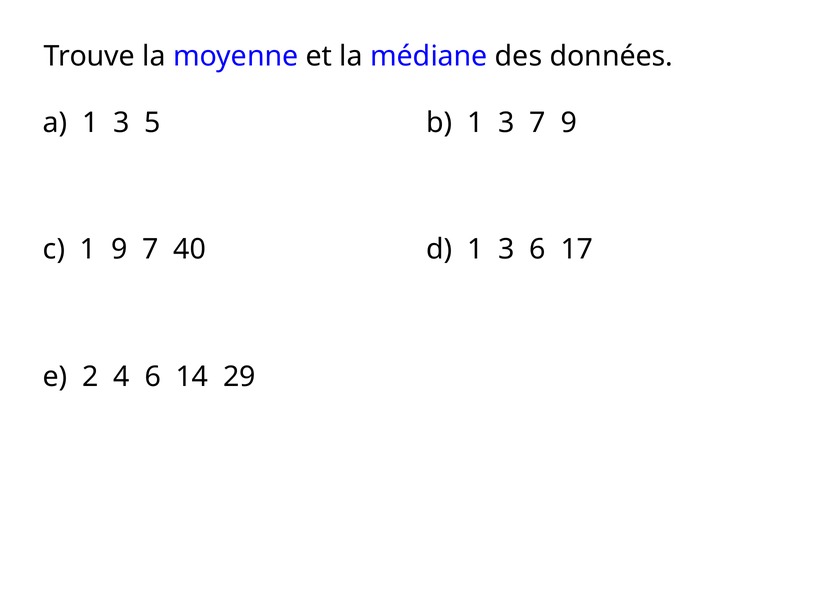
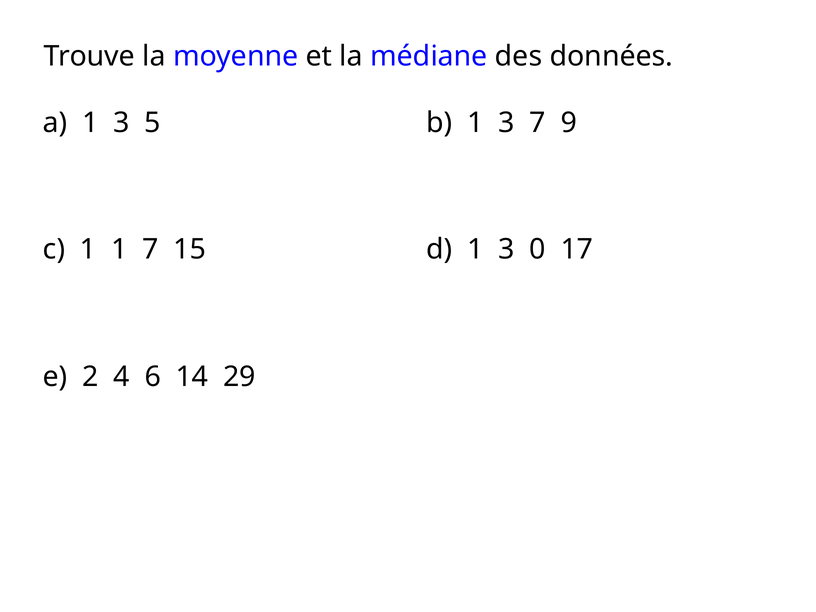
1 9: 9 -> 1 (119, 249)
40: 40 -> 15 (190, 249)
3 6: 6 -> 0 (538, 249)
